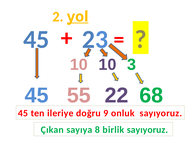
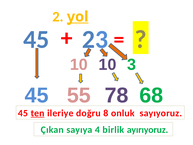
22: 22 -> 78 (117, 95)
ten underline: none -> present (38, 113)
9: 9 -> 8 (106, 113)
8: 8 -> 4 (97, 130)
birlik sayıyoruz: sayıyoruz -> ayırıyoruz (148, 130)
